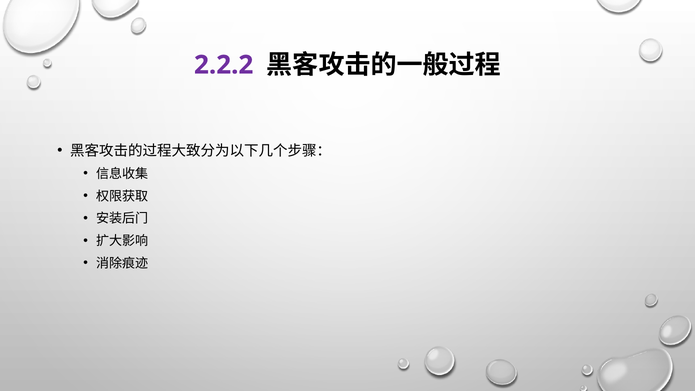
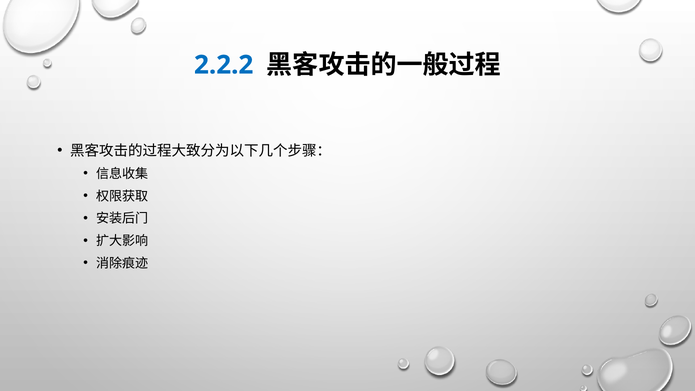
2.2.2 colour: purple -> blue (224, 65)
